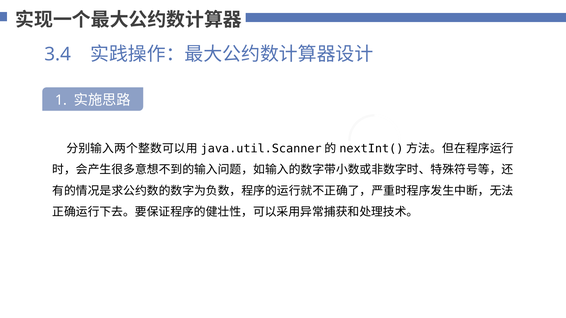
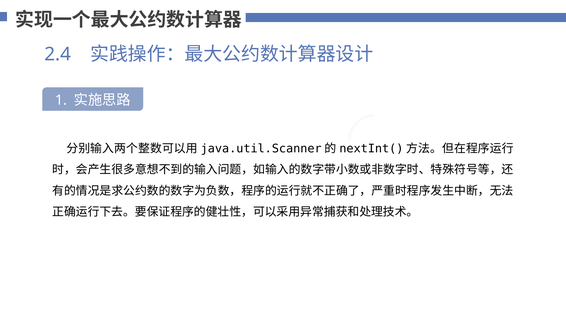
3.4: 3.4 -> 2.4 (58, 54)
